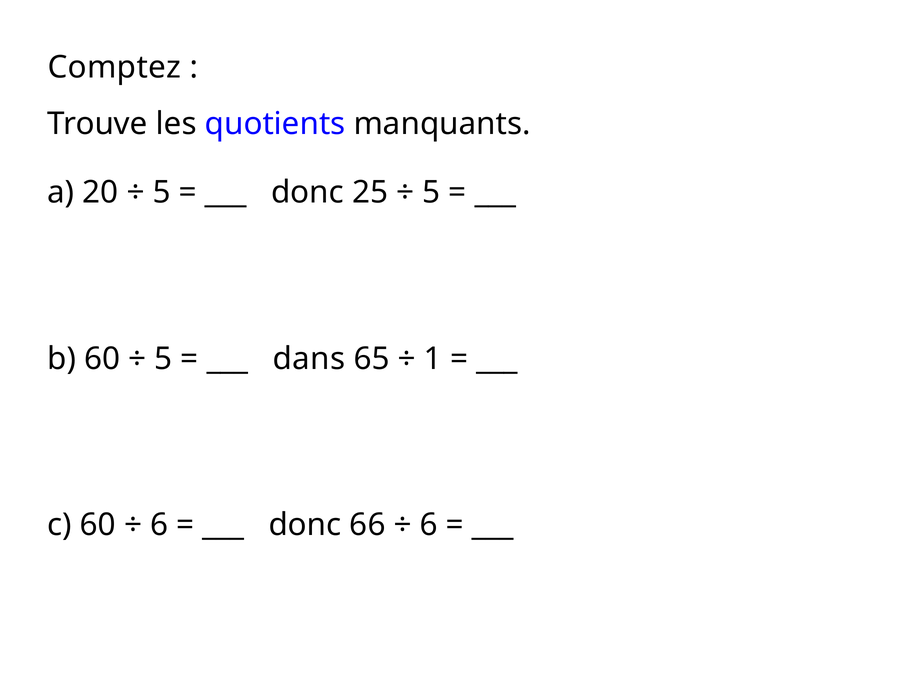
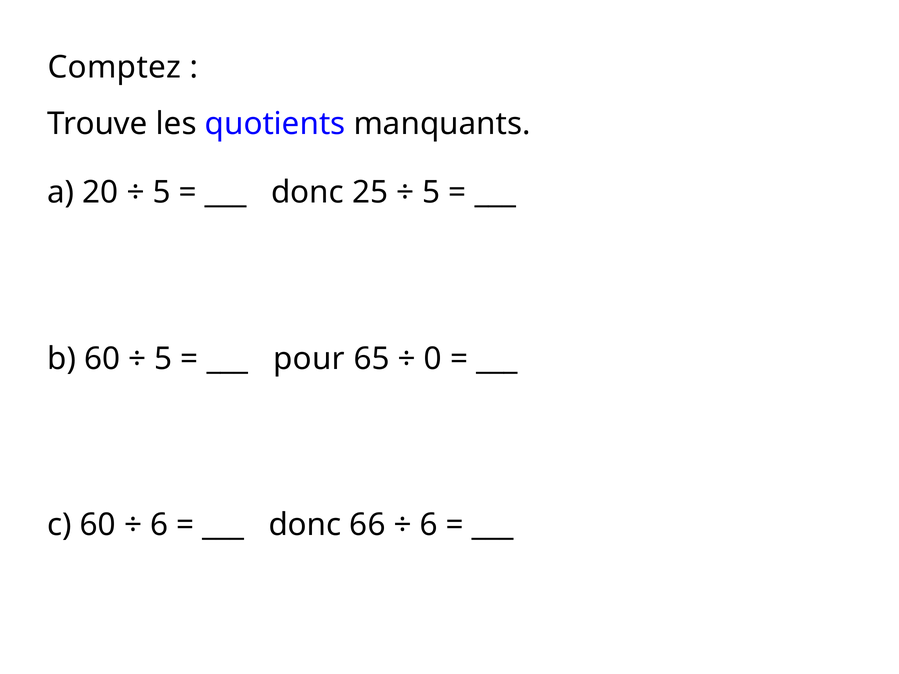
dans: dans -> pour (309, 359)
1: 1 -> 0 (433, 359)
